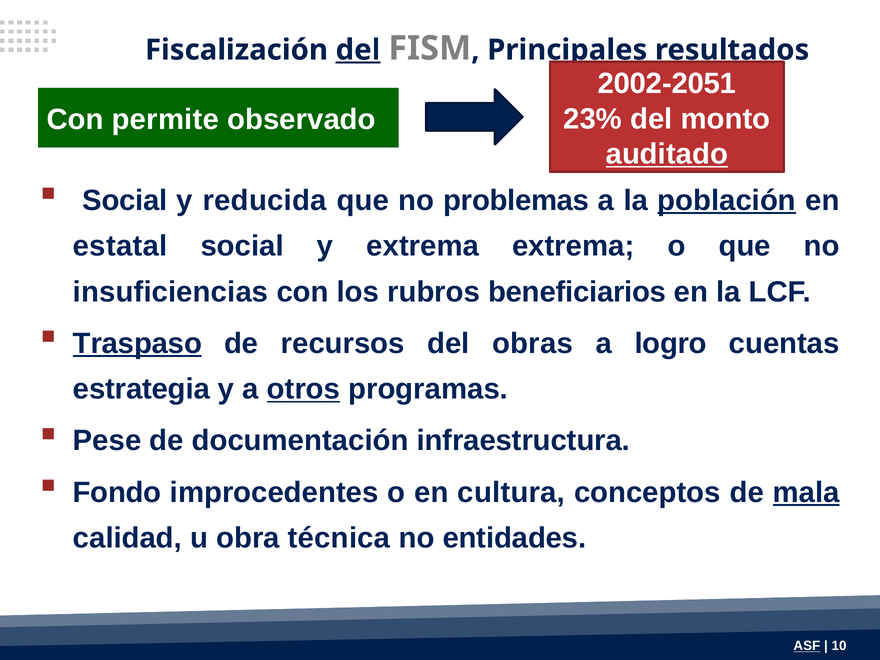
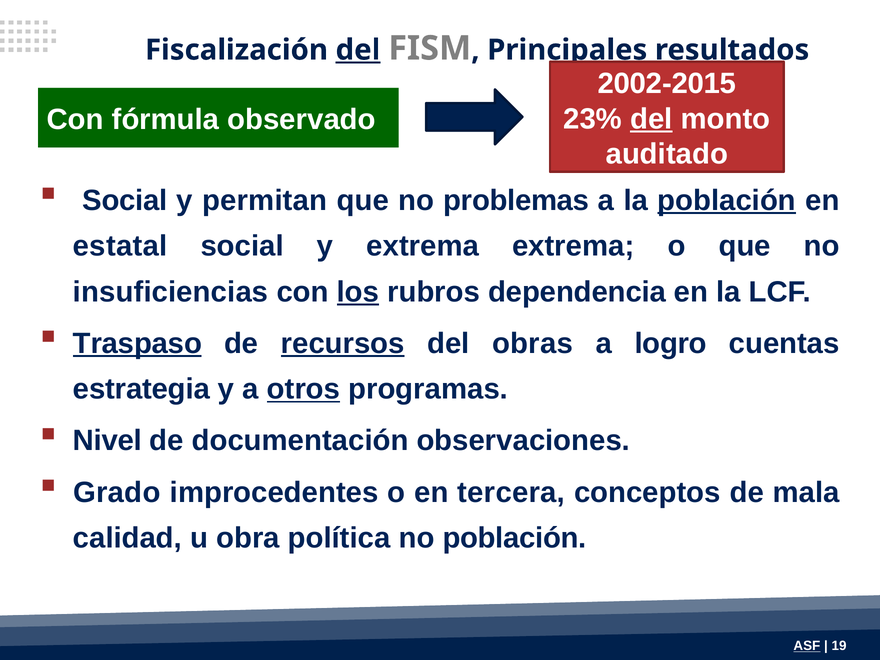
2002-2051: 2002-2051 -> 2002-2015 (667, 84)
del underline: none -> present (651, 119)
permite: permite -> fórmula (166, 120)
auditado underline: present -> none (667, 154)
reducida: reducida -> permitan (265, 200)
los underline: none -> present (358, 292)
beneficiarios: beneficiarios -> dependencia (577, 292)
recursos underline: none -> present (343, 343)
Pese: Pese -> Nivel (107, 441)
infraestructura: infraestructura -> observaciones (523, 441)
Fondo: Fondo -> Grado (117, 492)
cultura: cultura -> tercera (511, 492)
mala underline: present -> none (806, 492)
técnica: técnica -> política (339, 538)
no entidades: entidades -> población (514, 538)
10: 10 -> 19 (839, 646)
